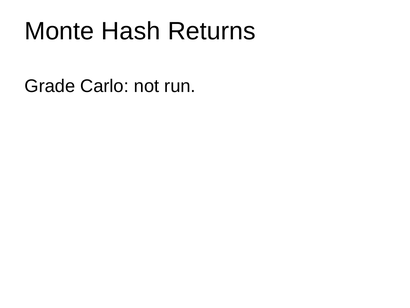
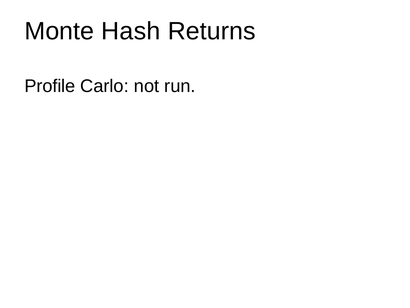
Grade: Grade -> Profile (50, 86)
